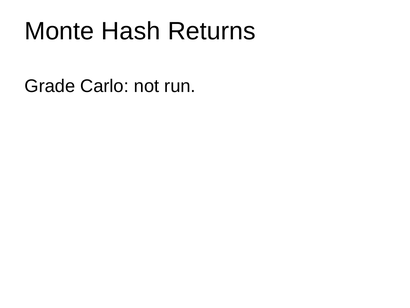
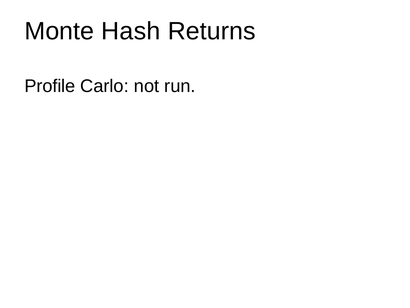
Grade: Grade -> Profile (50, 86)
